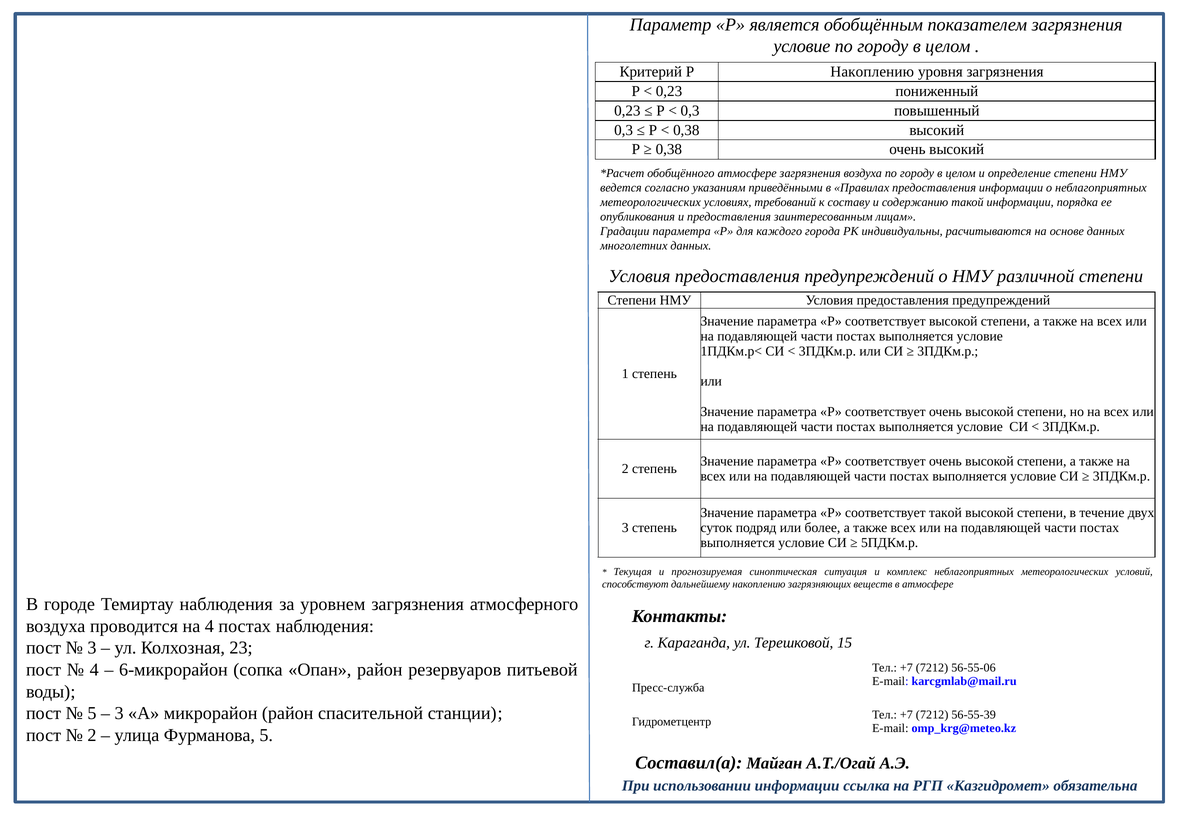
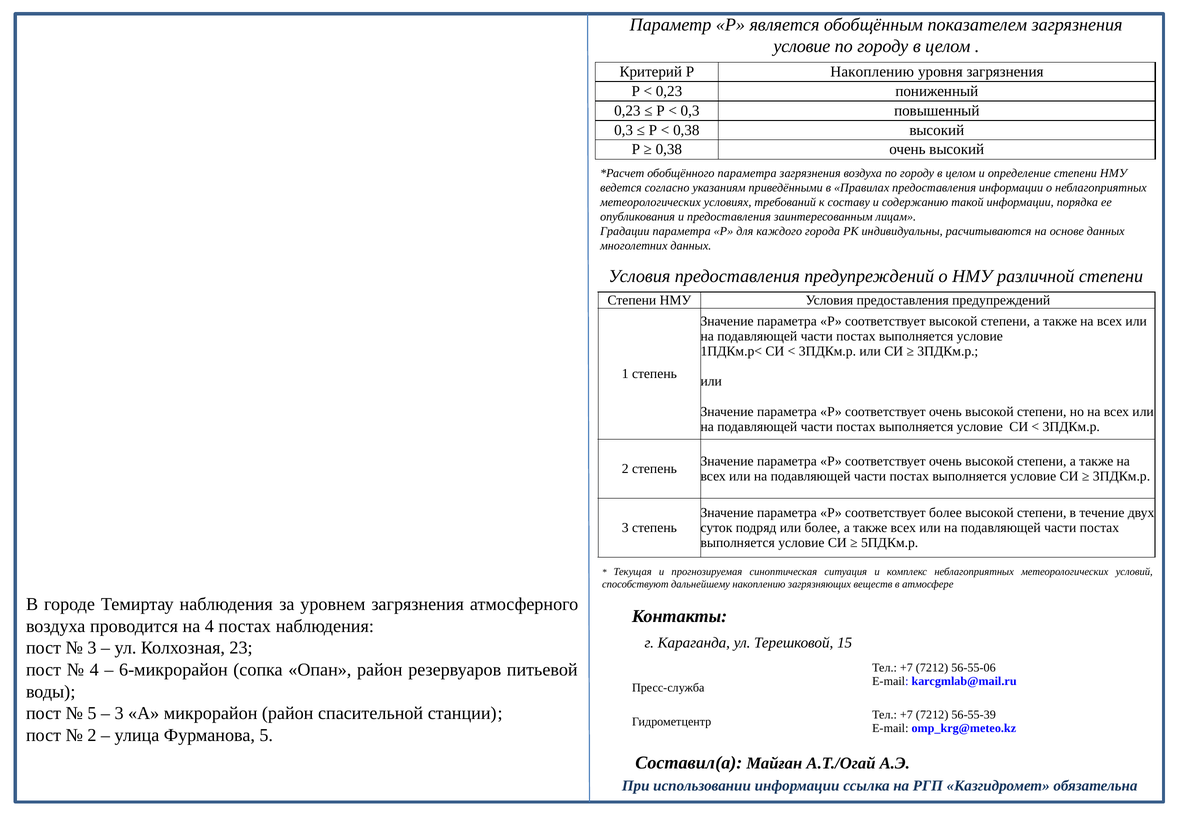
обобщённого атмосфере: атмосфере -> параметра (747, 174)
соответствует такой: такой -> более (945, 513)
